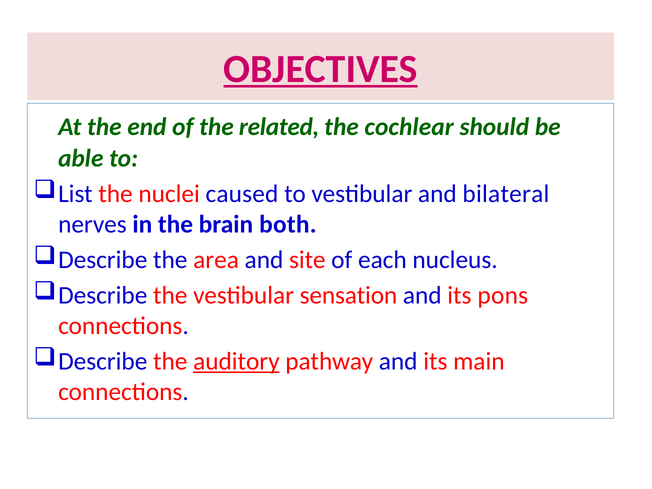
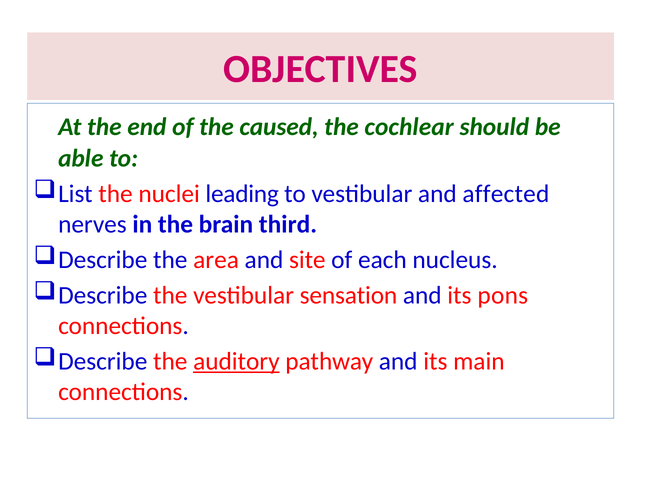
OBJECTIVES underline: present -> none (320, 69)
related: related -> caused (279, 127)
caused: caused -> leading (242, 194)
bilateral: bilateral -> affected (506, 194)
both: both -> third (288, 224)
